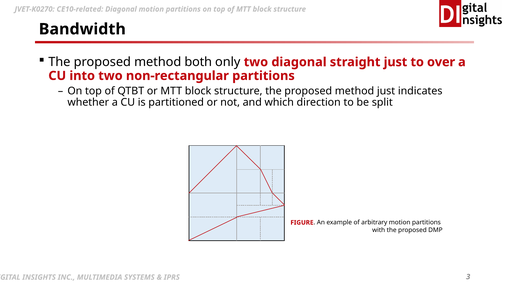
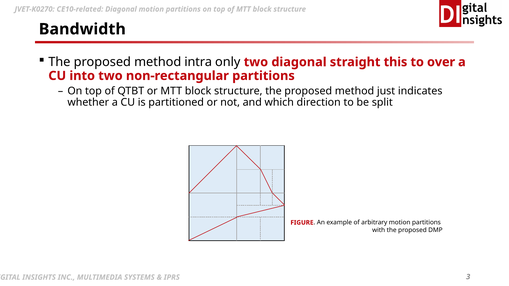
both: both -> intra (198, 62)
straight just: just -> this (395, 62)
